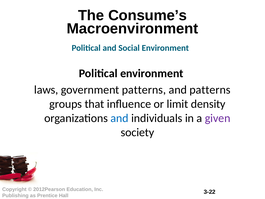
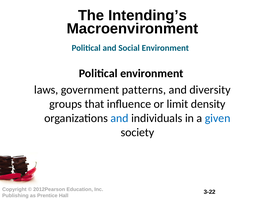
Consume’s: Consume’s -> Intending’s (148, 15)
and patterns: patterns -> diversity (210, 90)
given colour: purple -> blue (218, 118)
